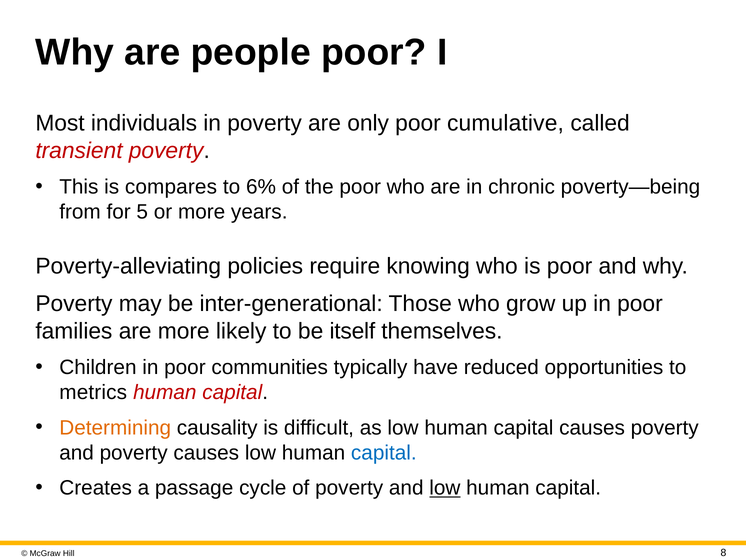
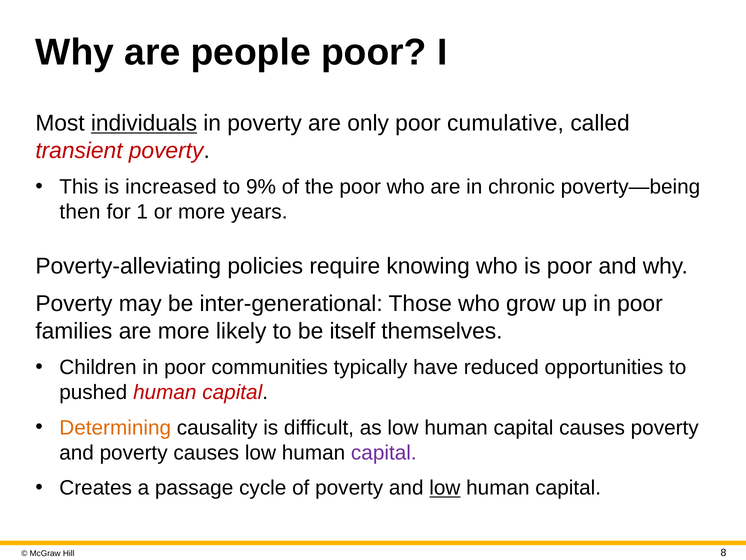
individuals underline: none -> present (144, 123)
compares: compares -> increased (171, 187)
6%: 6% -> 9% (261, 187)
from: from -> then (80, 212)
5: 5 -> 1 (142, 212)
metrics: metrics -> pushed (93, 392)
capital colour: blue -> purple (384, 452)
